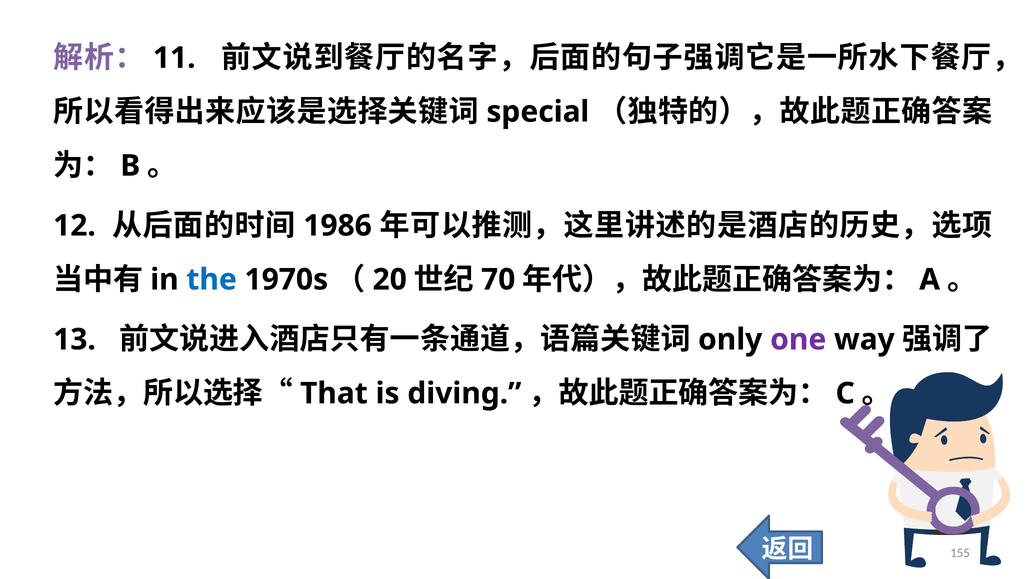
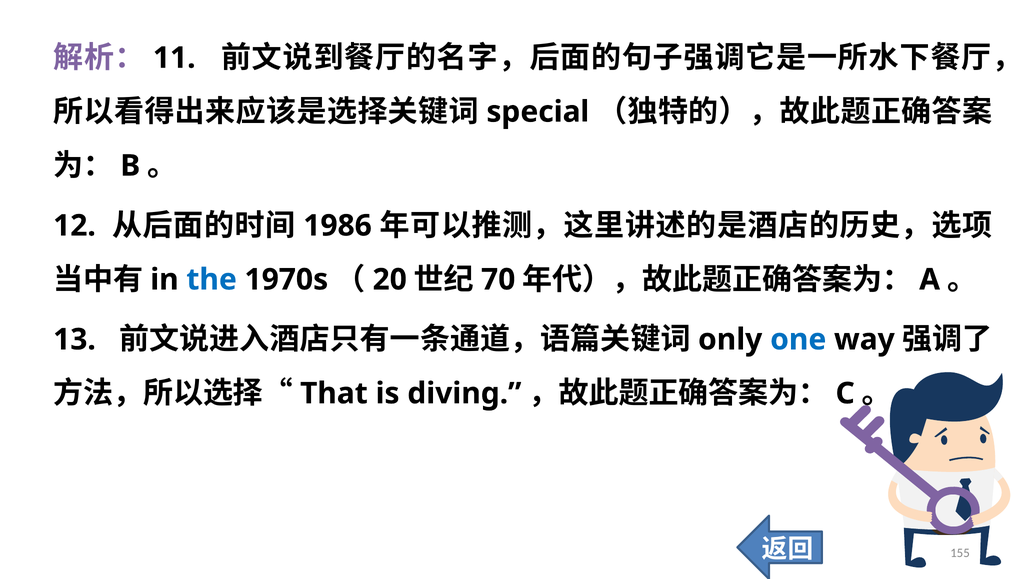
one colour: purple -> blue (798, 339)
